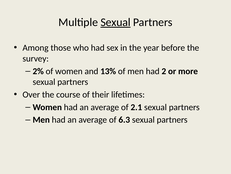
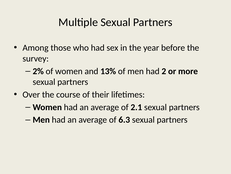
Sexual underline: present -> none (116, 22)
